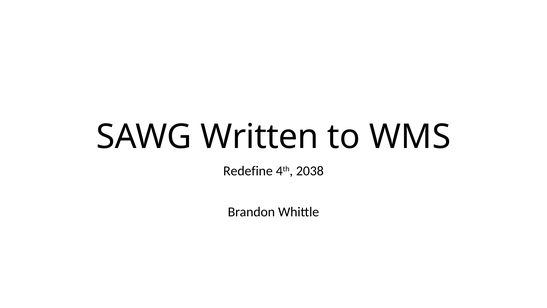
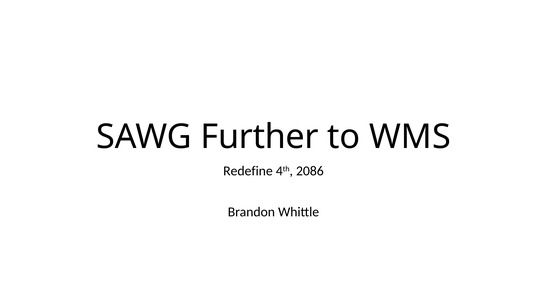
Written: Written -> Further (260, 137)
2038: 2038 -> 2086 (310, 171)
